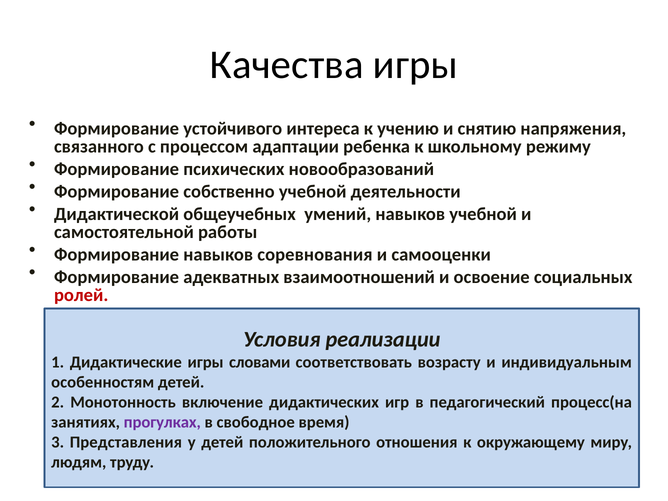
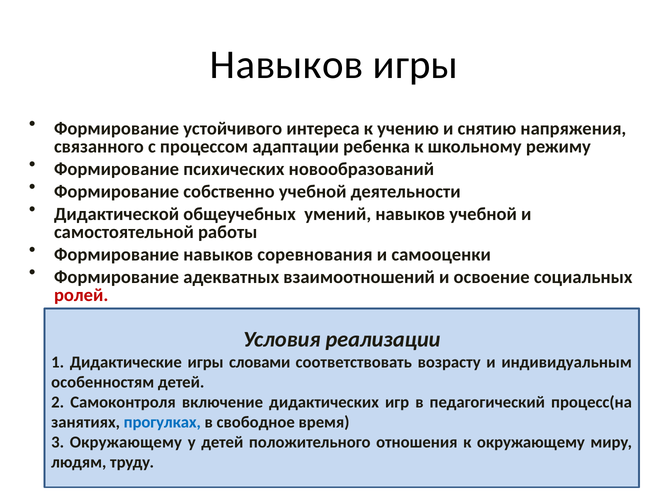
Качества: Качества -> Навыков (287, 65)
Монотонность: Монотонность -> Самоконтроля (123, 402)
прогулках colour: purple -> blue (162, 422)
3 Представления: Представления -> Окружающему (126, 442)
